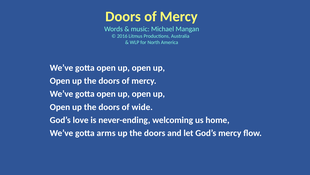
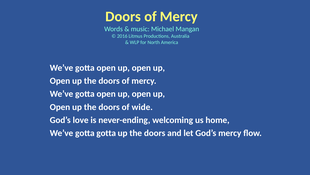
gotta arms: arms -> gotta (106, 133)
